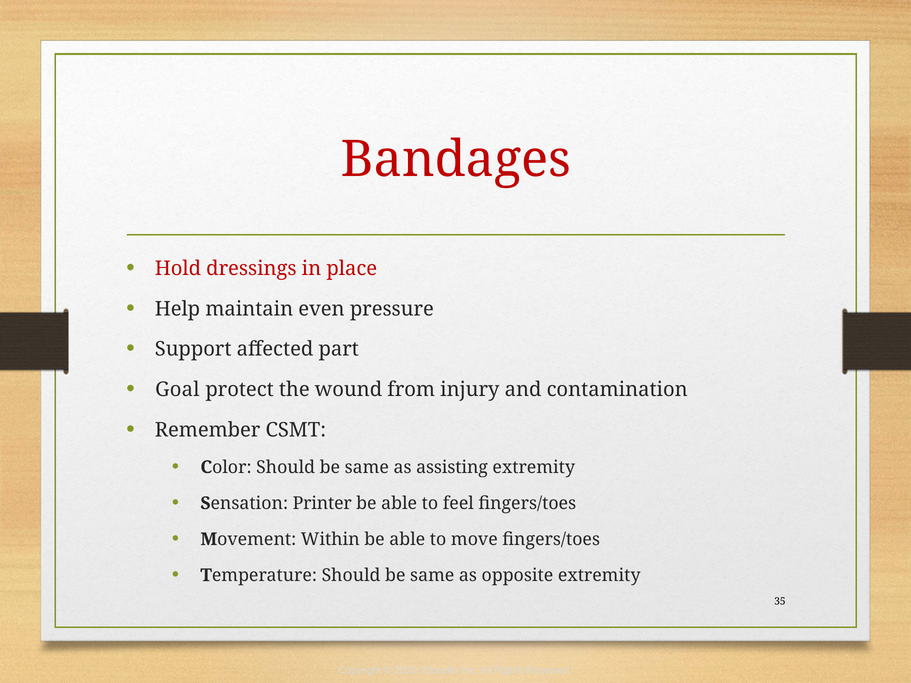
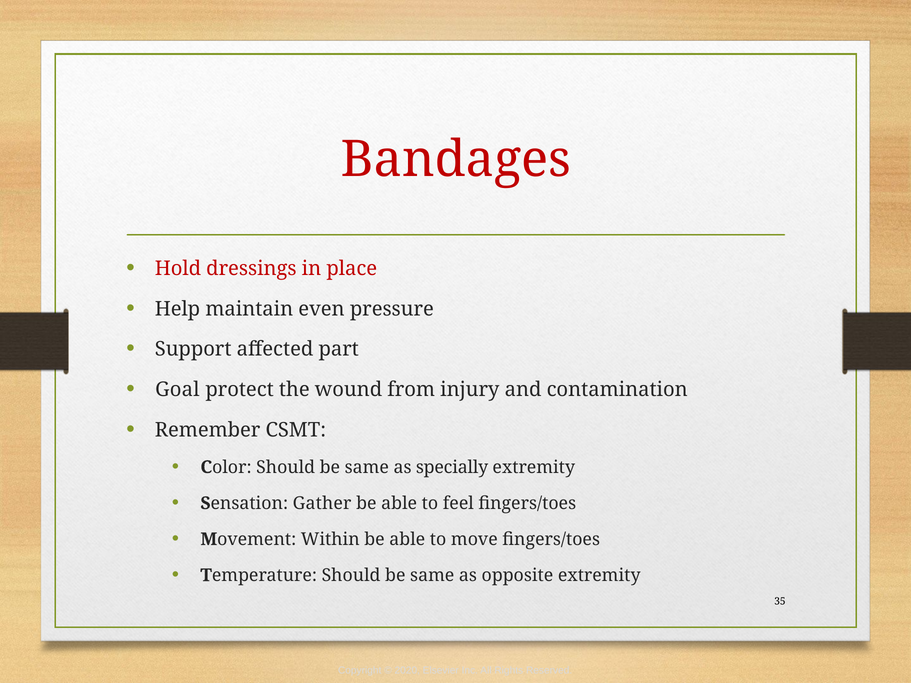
assisting: assisting -> specially (452, 467)
Printer: Printer -> Gather (322, 503)
